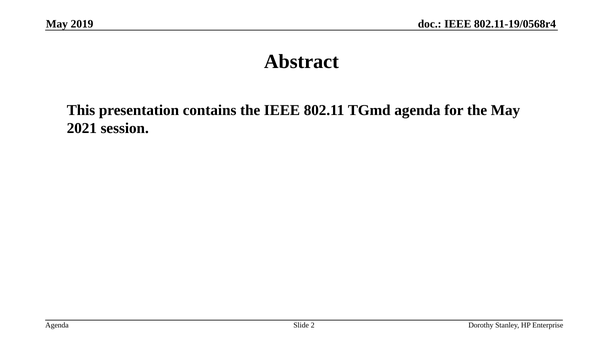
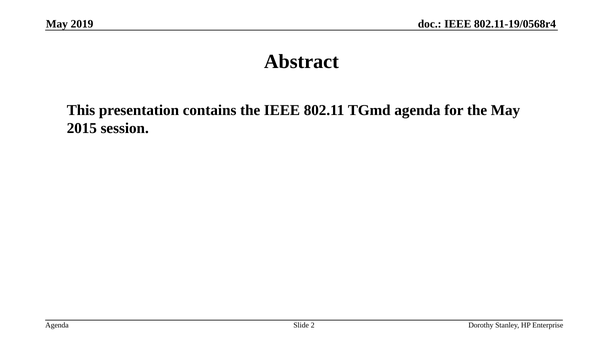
2021: 2021 -> 2015 (82, 128)
